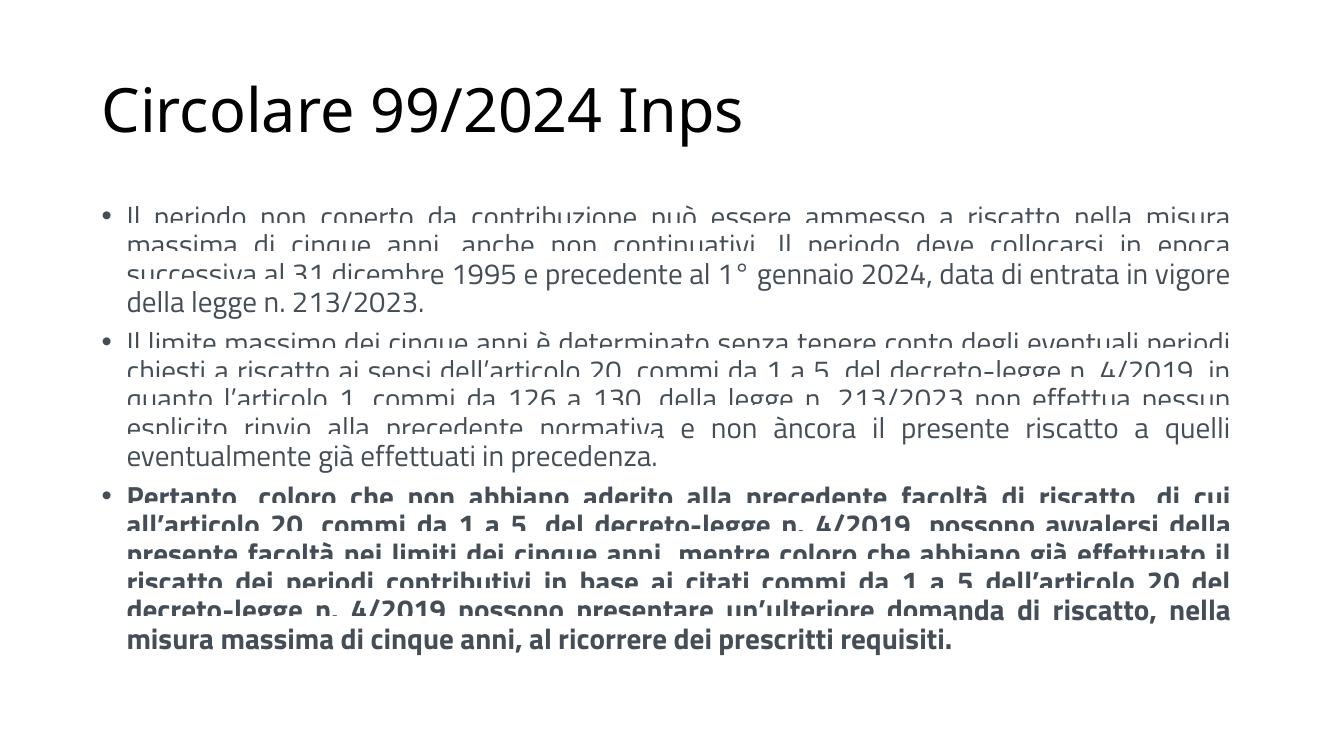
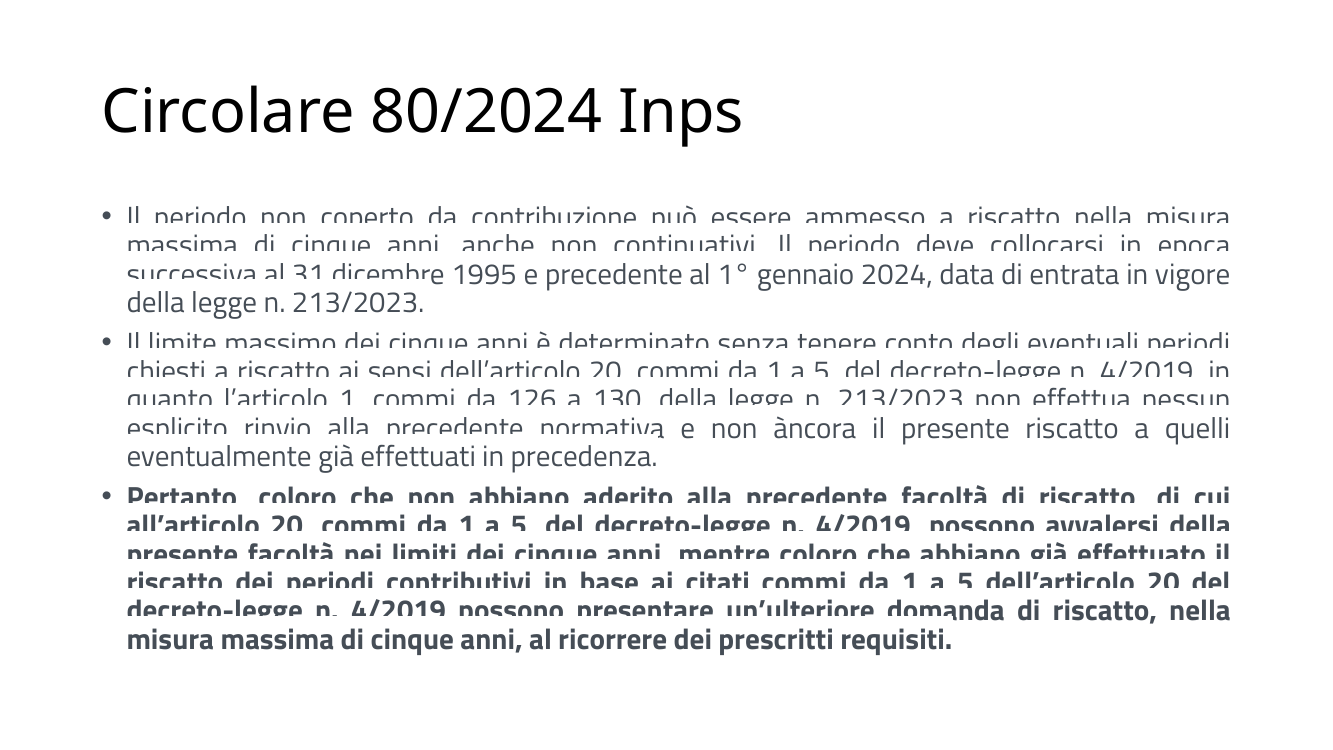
99/2024: 99/2024 -> 80/2024 (487, 112)
